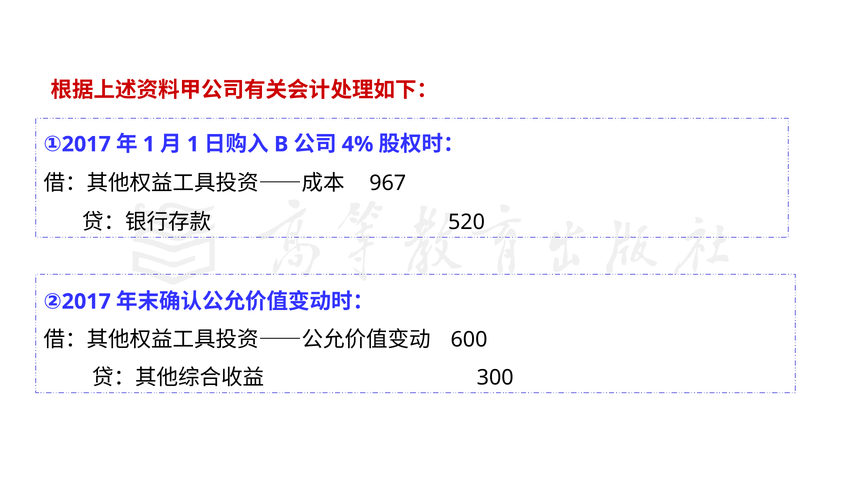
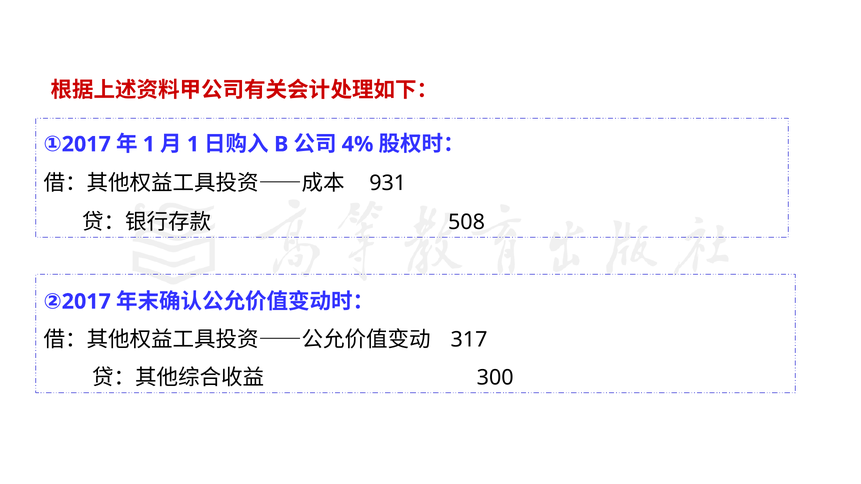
967: 967 -> 931 (388, 183)
520: 520 -> 508 (467, 222)
600: 600 -> 317 (469, 340)
